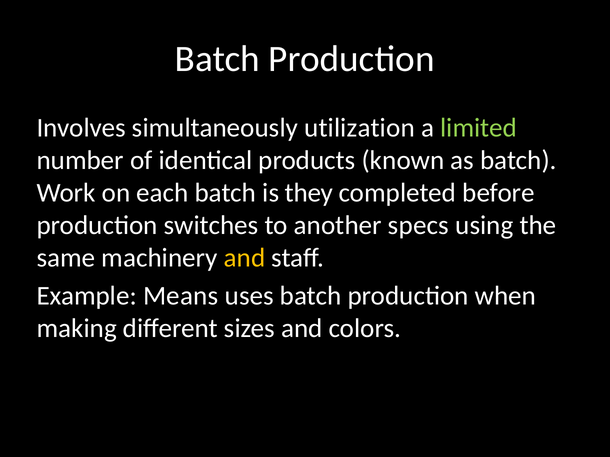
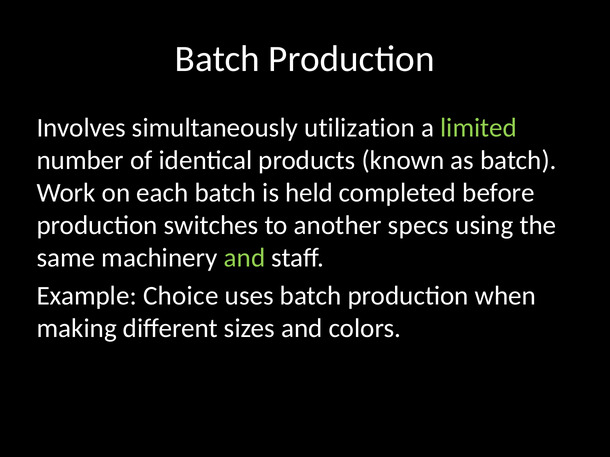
they: they -> held (309, 193)
and colour: yellow -> light green (245, 258)
Means: Means -> Choice (181, 296)
